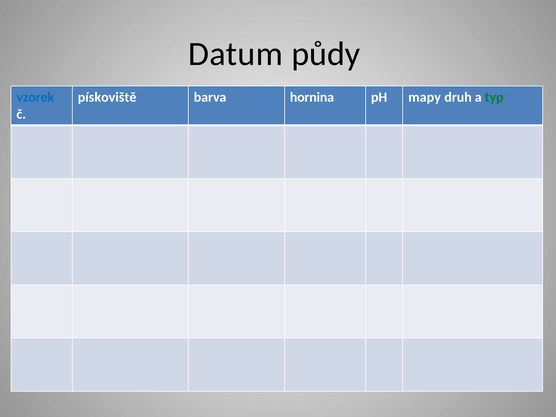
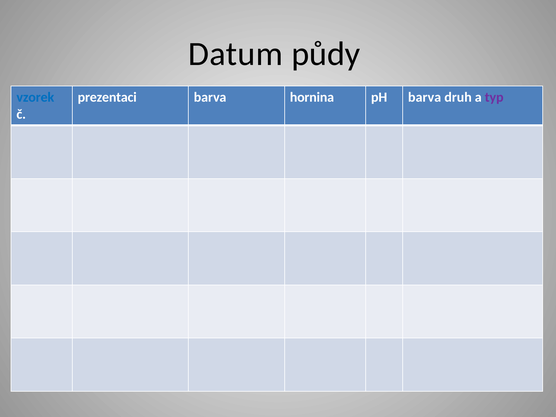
pískoviště: pískoviště -> prezentaci (107, 97)
pH mapy: mapy -> barva (425, 97)
typ colour: green -> purple (494, 97)
